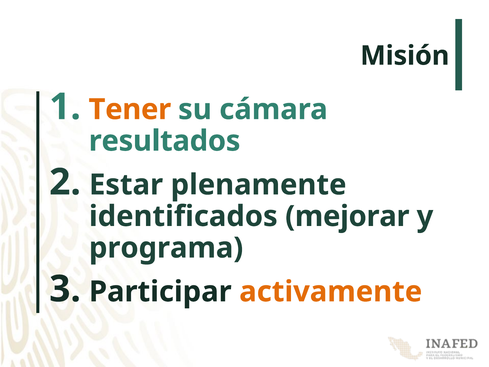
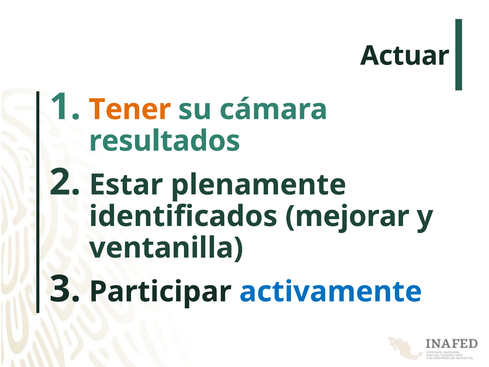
Misión: Misión -> Actuar (405, 56)
programa: programa -> ventanilla (166, 248)
activamente colour: orange -> blue (331, 292)
